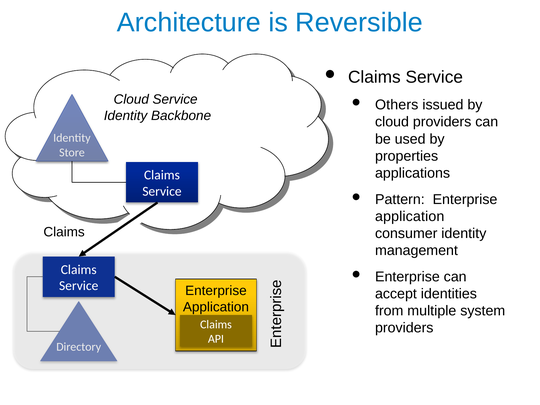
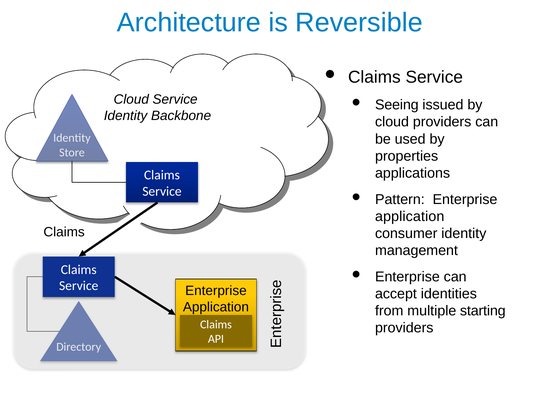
Others: Others -> Seeing (397, 105)
system: system -> starting (483, 311)
